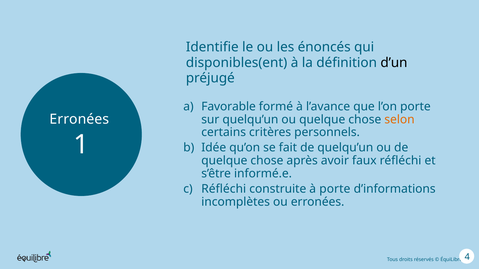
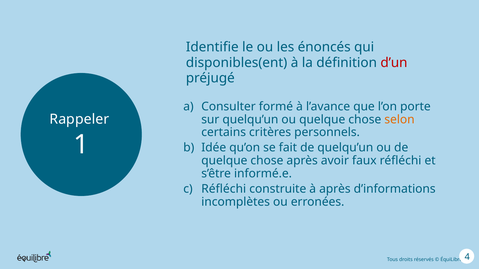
d’un colour: black -> red (394, 63)
Favorable: Favorable -> Consulter (229, 107)
Erronées: Erronées -> Rappeler (79, 119)
à porte: porte -> après (335, 189)
